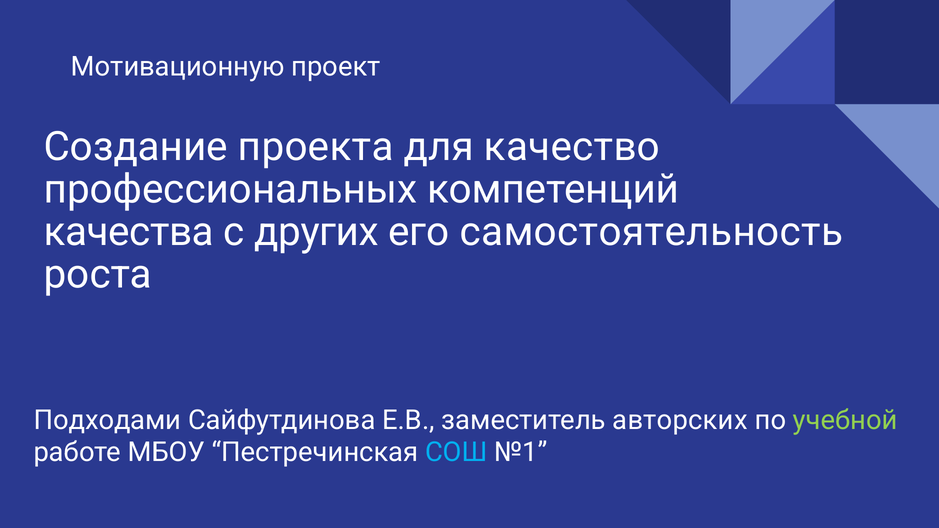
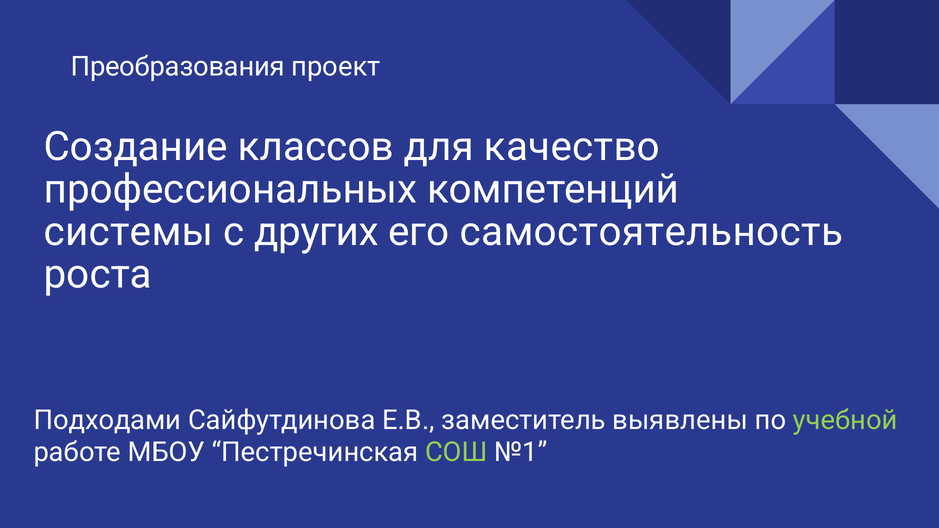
Мотивационную: Мотивационную -> Преобразования (178, 67)
проекта: проекта -> классов (316, 147)
качества: качества -> системы (128, 232)
авторских: авторских -> выявлены (680, 420)
СОШ colour: light blue -> light green (456, 452)
